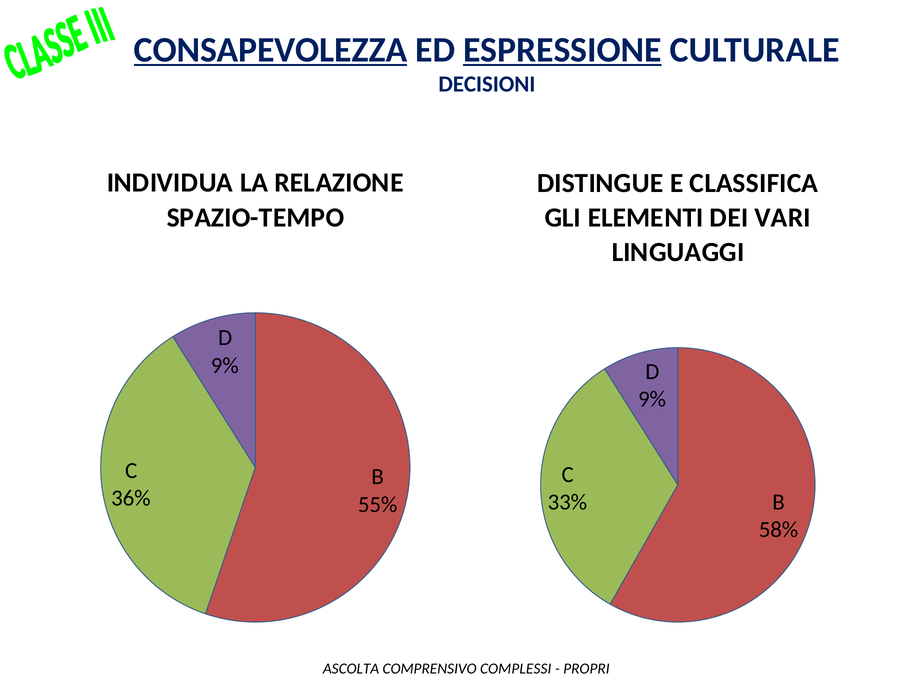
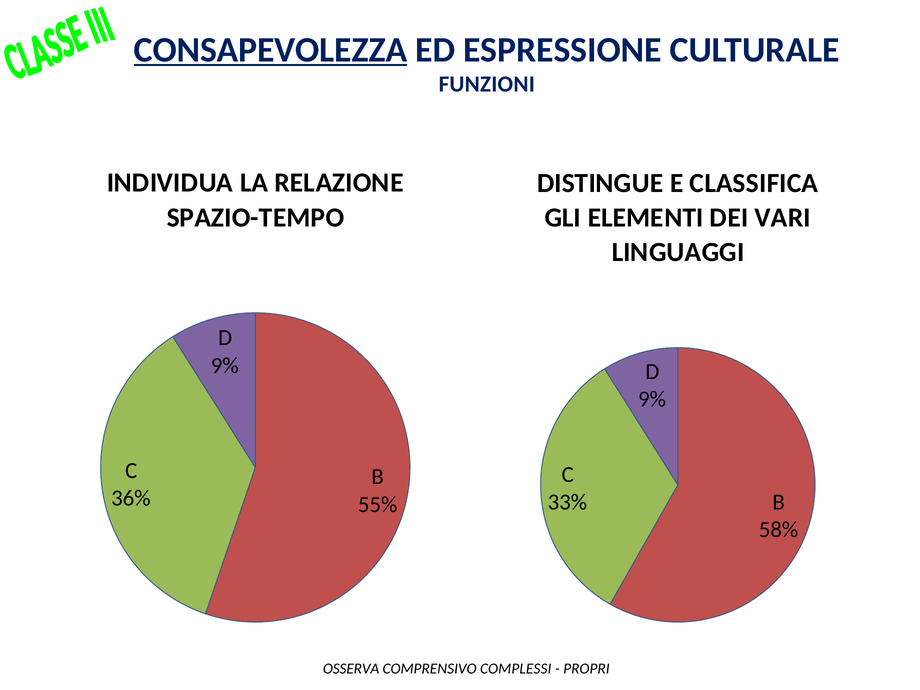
ESPRESSIONE underline: present -> none (562, 50)
DECISIONI: DECISIONI -> FUNZIONI (487, 84)
ASCOLTA: ASCOLTA -> OSSERVA (351, 669)
